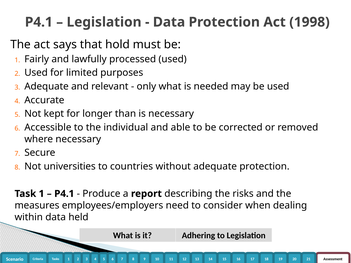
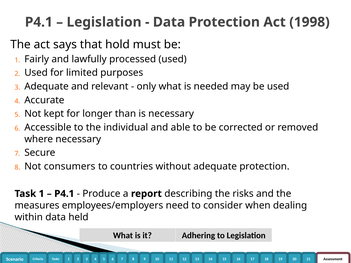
universities: universities -> consumers (70, 167)
